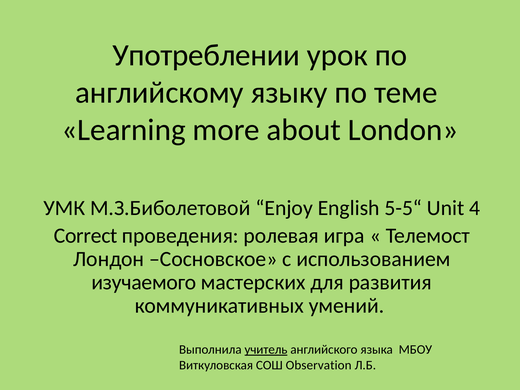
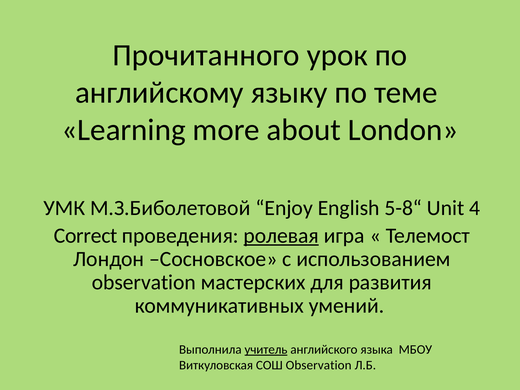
Употреблении: Употреблении -> Прочитанного (206, 55)
5-5“: 5-5“ -> 5-8“ (403, 208)
ролевая underline: none -> present (281, 236)
изучаемого: изучаемого -> observation (144, 282)
